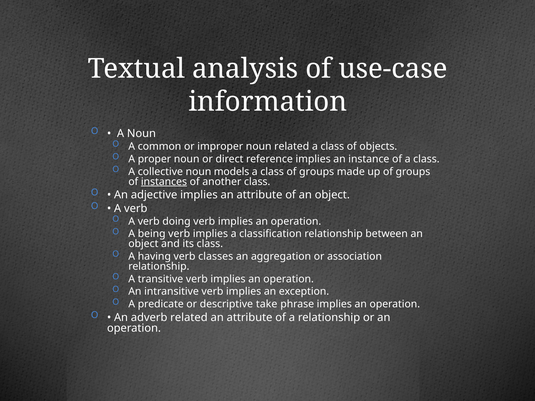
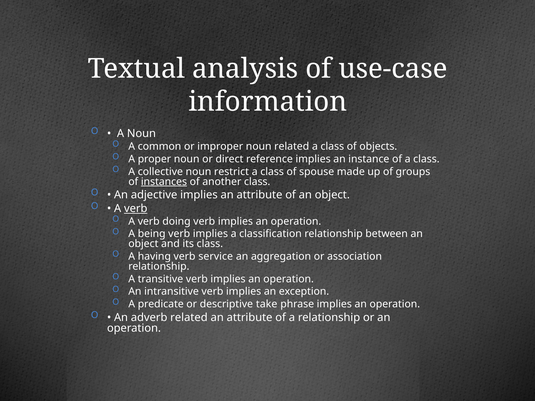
models: models -> restrict (231, 172)
class of groups: groups -> spouse (317, 172)
verb underline: none -> present (136, 209)
classes: classes -> service (216, 257)
